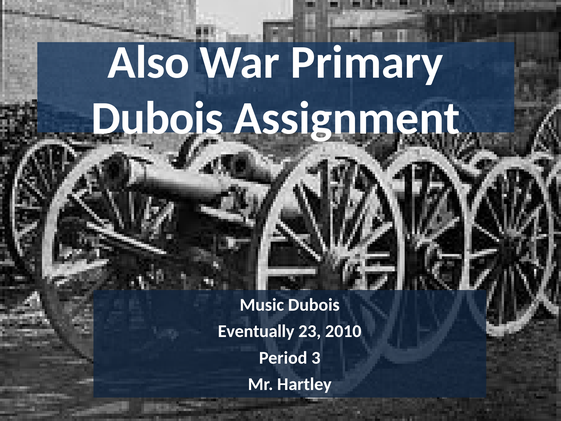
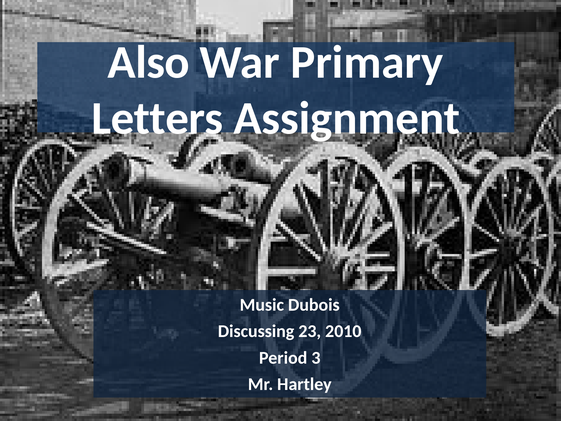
Dubois: Dubois -> Letters (157, 118)
Eventually: Eventually -> Discussing (256, 331)
